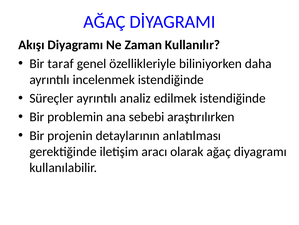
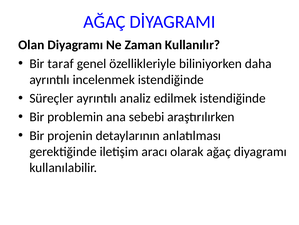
Akışı: Akışı -> Olan (31, 45)
